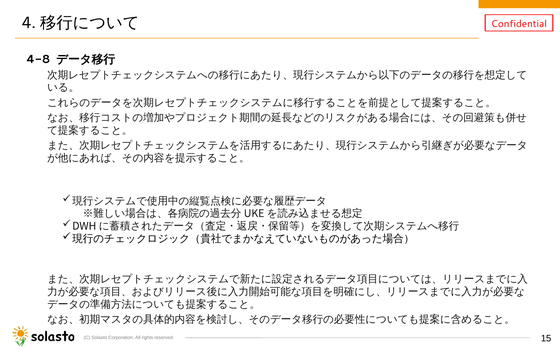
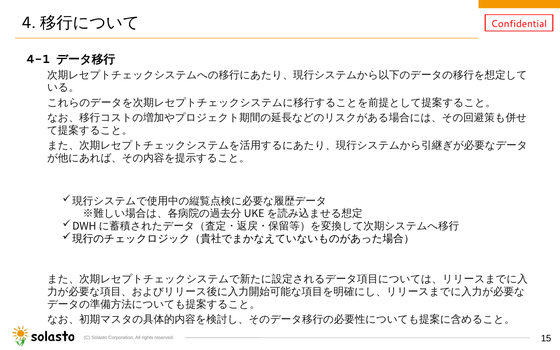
4-8: 4-8 -> 4-1 (38, 59)
